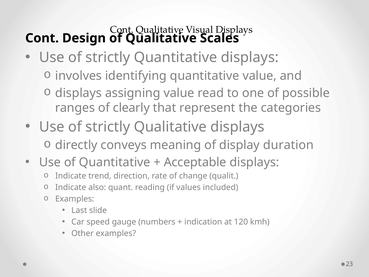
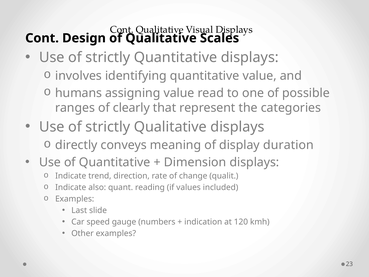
displays: displays -> humans (79, 93)
Acceptable: Acceptable -> Dimension (195, 162)
